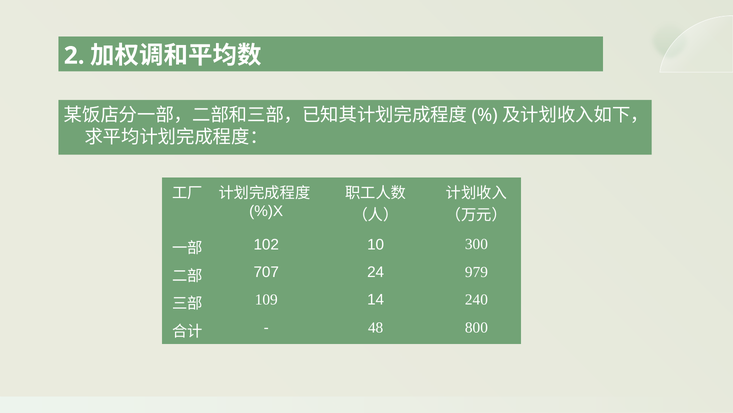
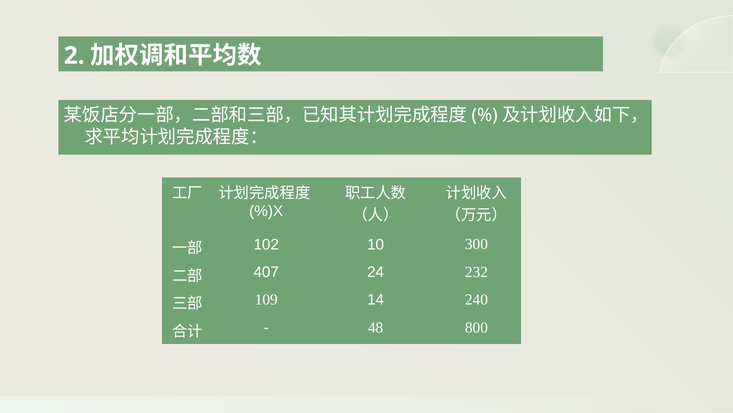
707: 707 -> 407 (266, 272)
979: 979 -> 232 (476, 272)
